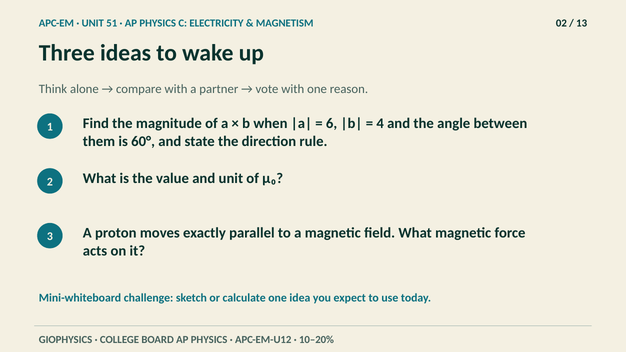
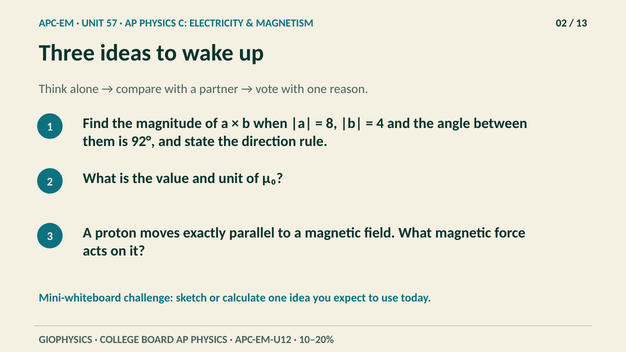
51: 51 -> 57 (112, 23)
6: 6 -> 8 (332, 124)
60°: 60° -> 92° (143, 141)
